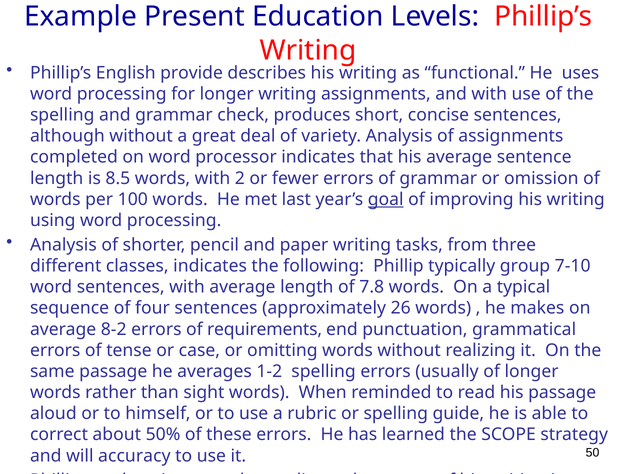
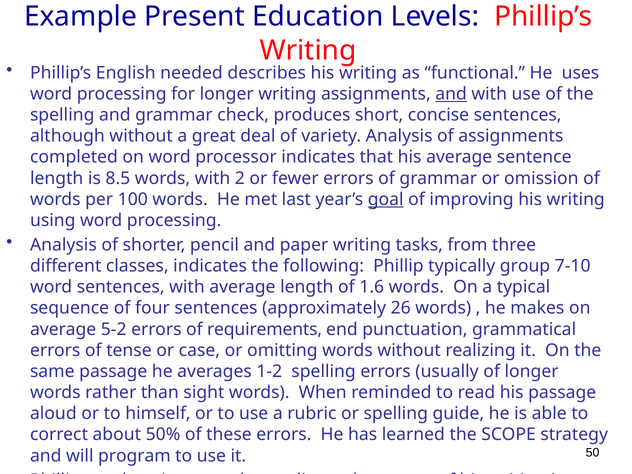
provide: provide -> needed (192, 73)
and underline: none -> present (451, 94)
7.8: 7.8 -> 1.6 (372, 287)
8-2: 8-2 -> 5-2 (114, 329)
will accuracy: accuracy -> program (134, 456)
